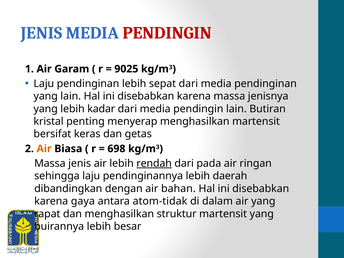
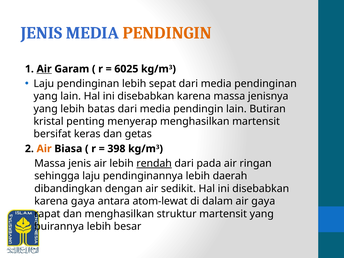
PENDINGIN colour: red -> orange (167, 33)
Air underline: none -> present (44, 69)
9025: 9025 -> 6025 (126, 69)
kadar: kadar -> batas (101, 109)
698: 698 -> 398 (116, 149)
bahan: bahan -> sedikit (178, 189)
atom-tidak: atom-tidak -> atom-lewat (160, 201)
air yang: yang -> gaya (263, 201)
